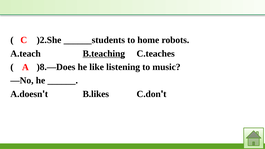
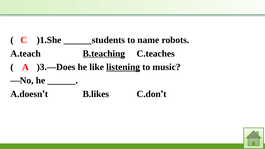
)2.She: )2.She -> )1.She (49, 40)
home: home -> name (148, 40)
)8.—Does: )8.—Does -> )3.—Does (56, 67)
listening underline: none -> present (123, 67)
